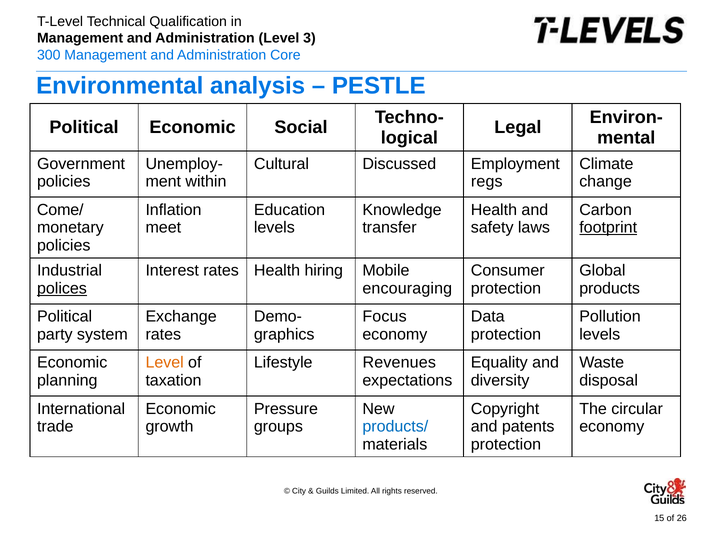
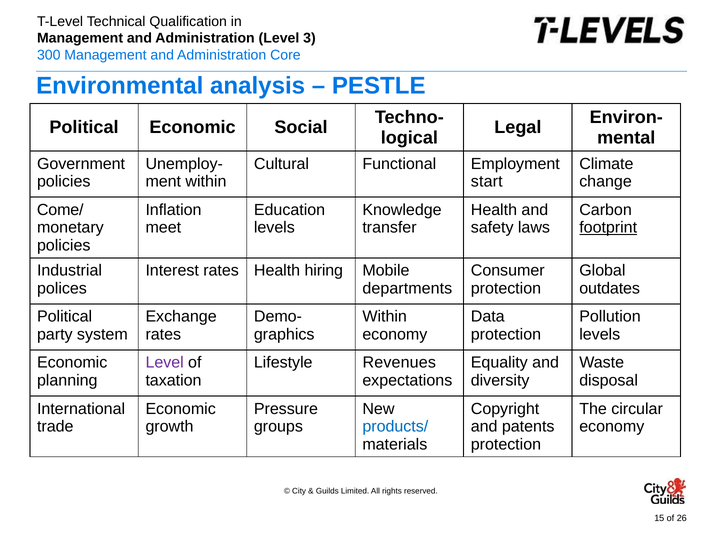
Discussed: Discussed -> Functional (399, 164)
regs: regs -> start (487, 182)
polices underline: present -> none (62, 289)
encouraging: encouraging -> departments (407, 289)
products: products -> outdates (610, 289)
Focus: Focus -> Within (385, 317)
Level colour: orange -> purple (165, 363)
